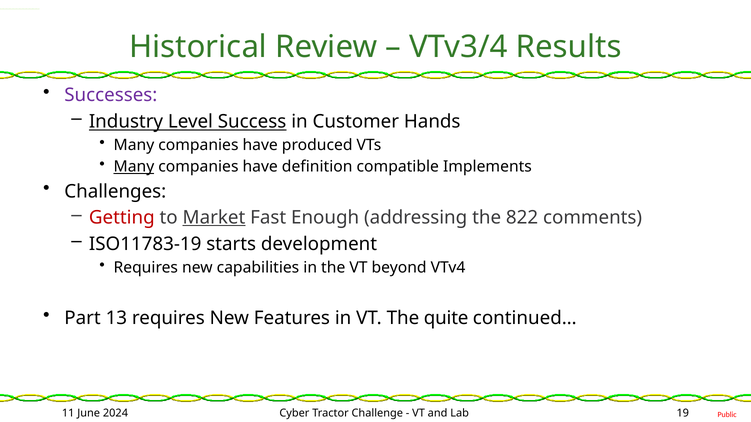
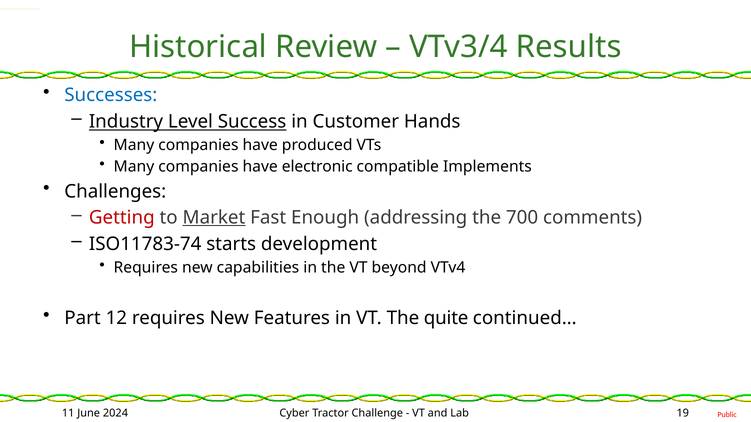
Successes colour: purple -> blue (111, 95)
Many underline: present -> none (134, 167)
definition: definition -> electronic (317, 167)
822: 822 -> 700 (522, 218)
ISO11783-19: ISO11783-19 -> ISO11783-74 (145, 244)
13: 13 -> 12 (116, 319)
